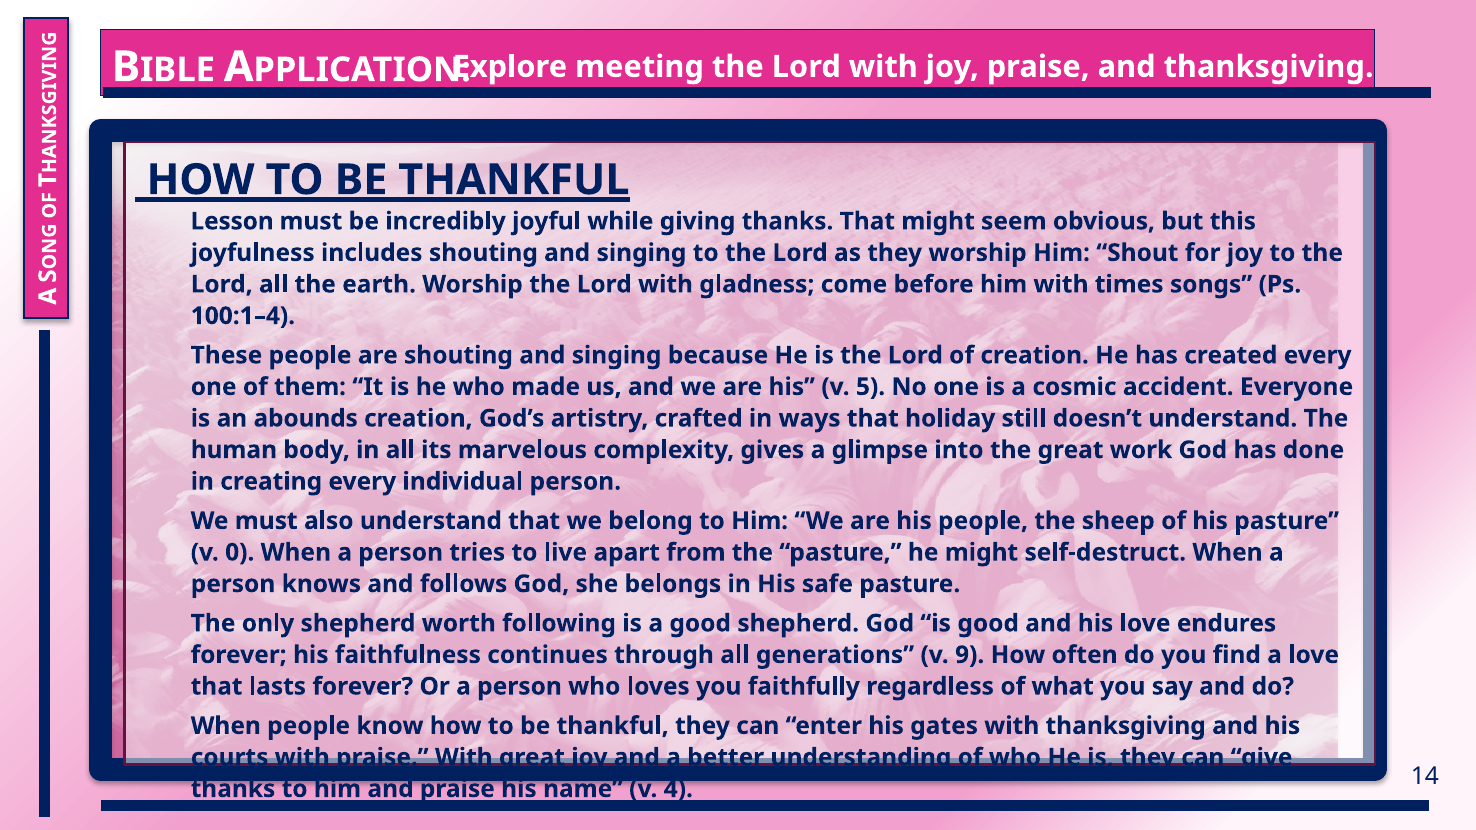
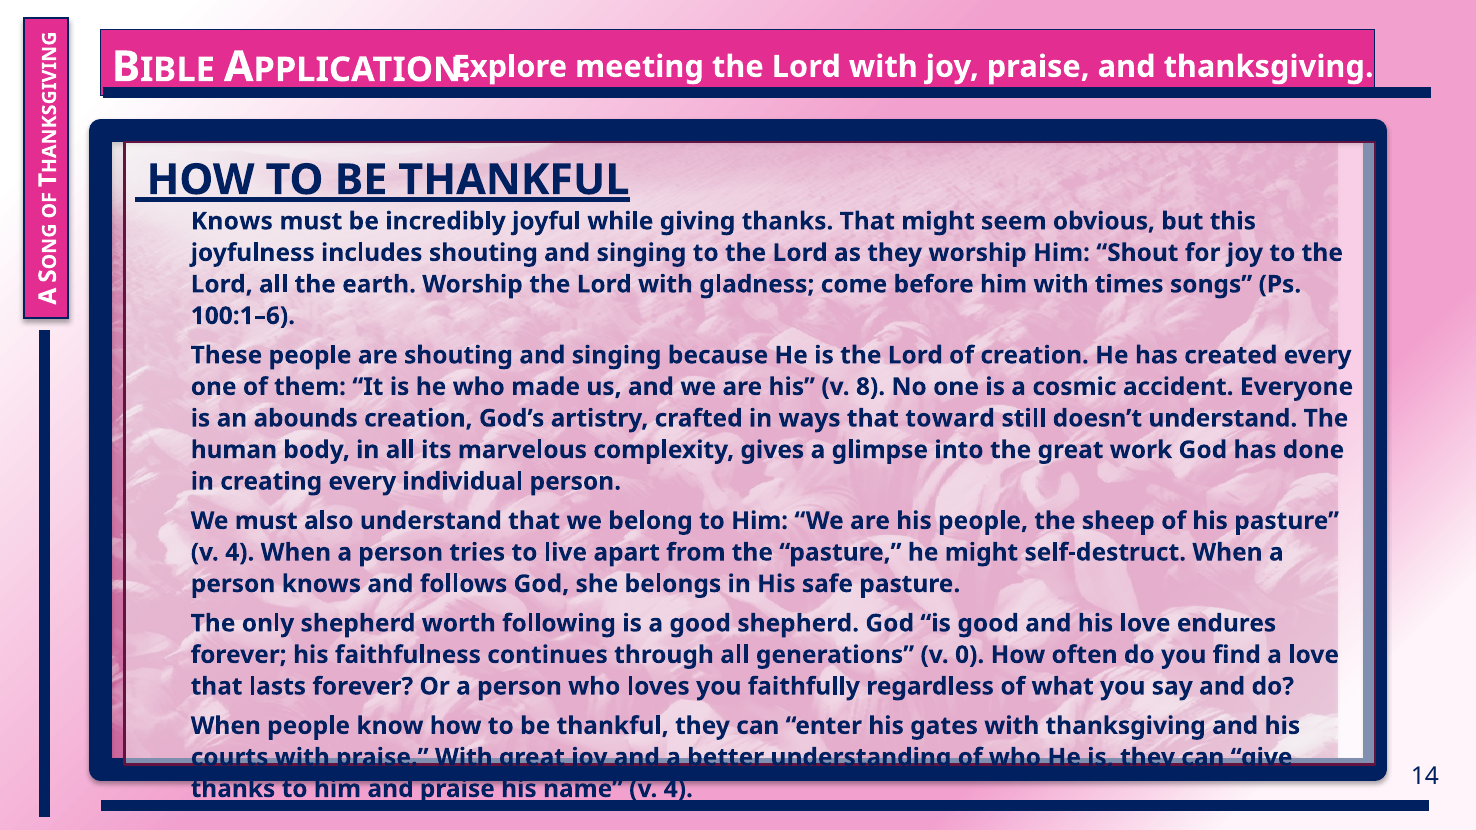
Lesson: Lesson -> Knows (232, 221)
100:1–4: 100:1–4 -> 100:1–6 (243, 316)
5: 5 -> 8 (871, 387)
holiday: holiday -> toward (950, 419)
0: 0 -> 4 (240, 553)
9: 9 -> 0 (970, 655)
